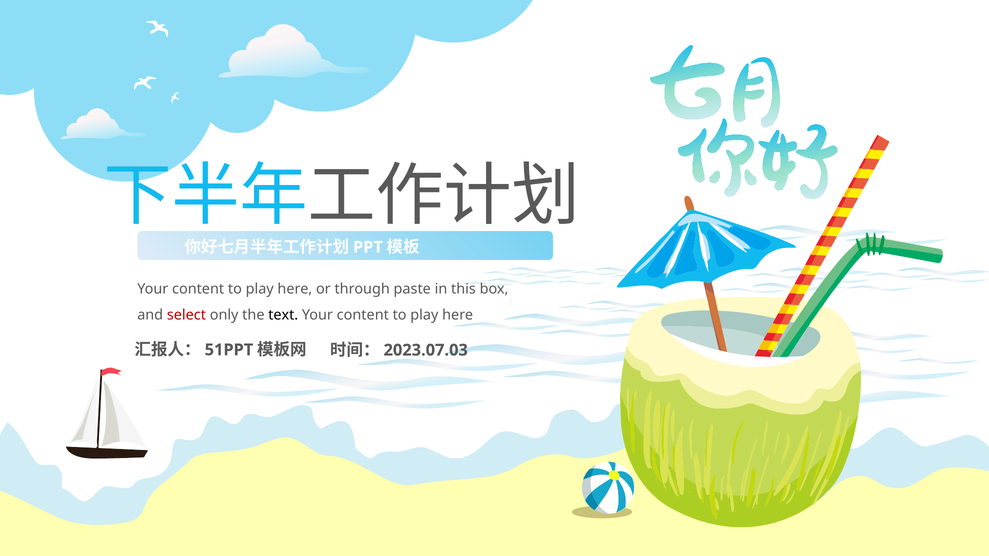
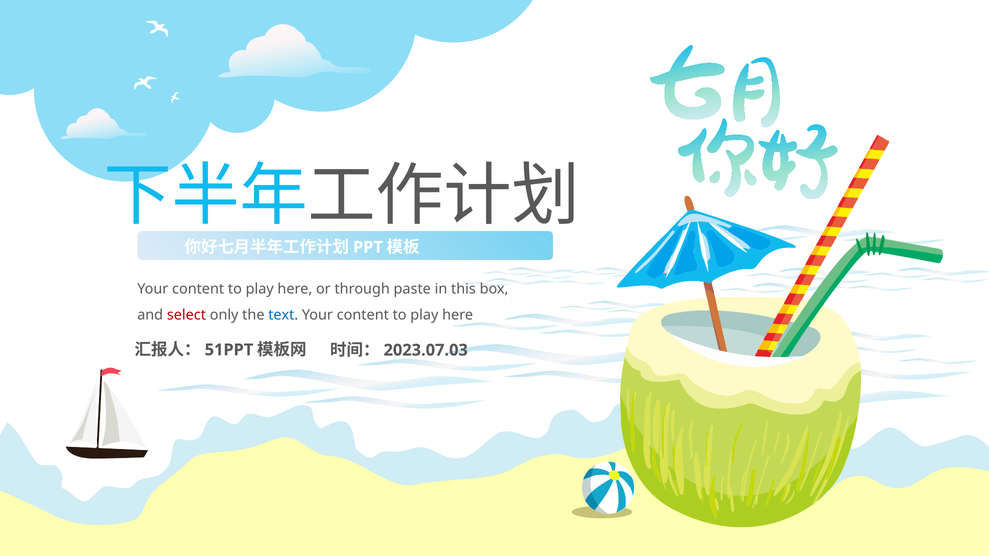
text colour: black -> blue (283, 315)
